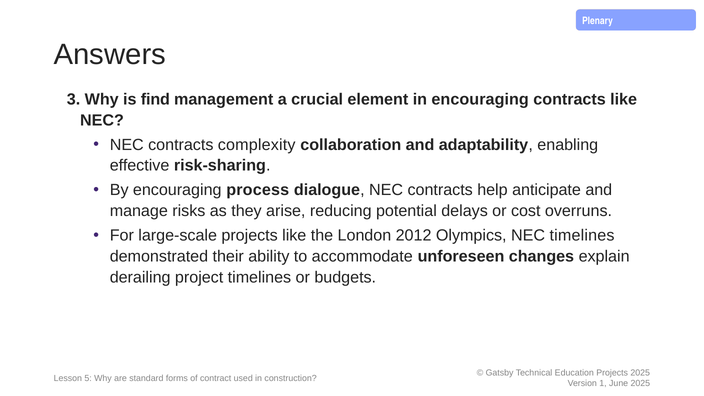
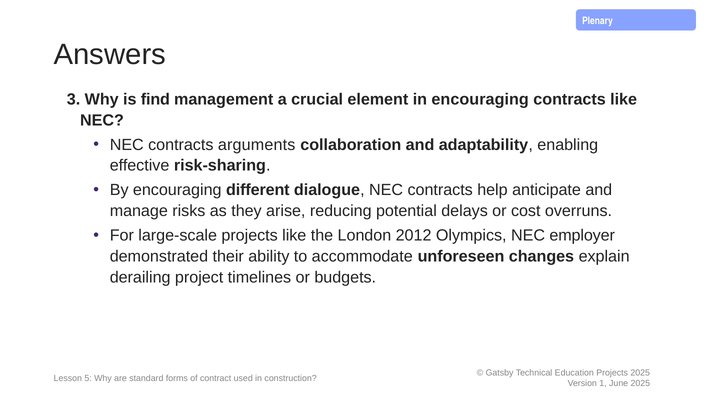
complexity: complexity -> arguments (257, 145)
process: process -> different (258, 190)
NEC timelines: timelines -> employer (582, 236)
